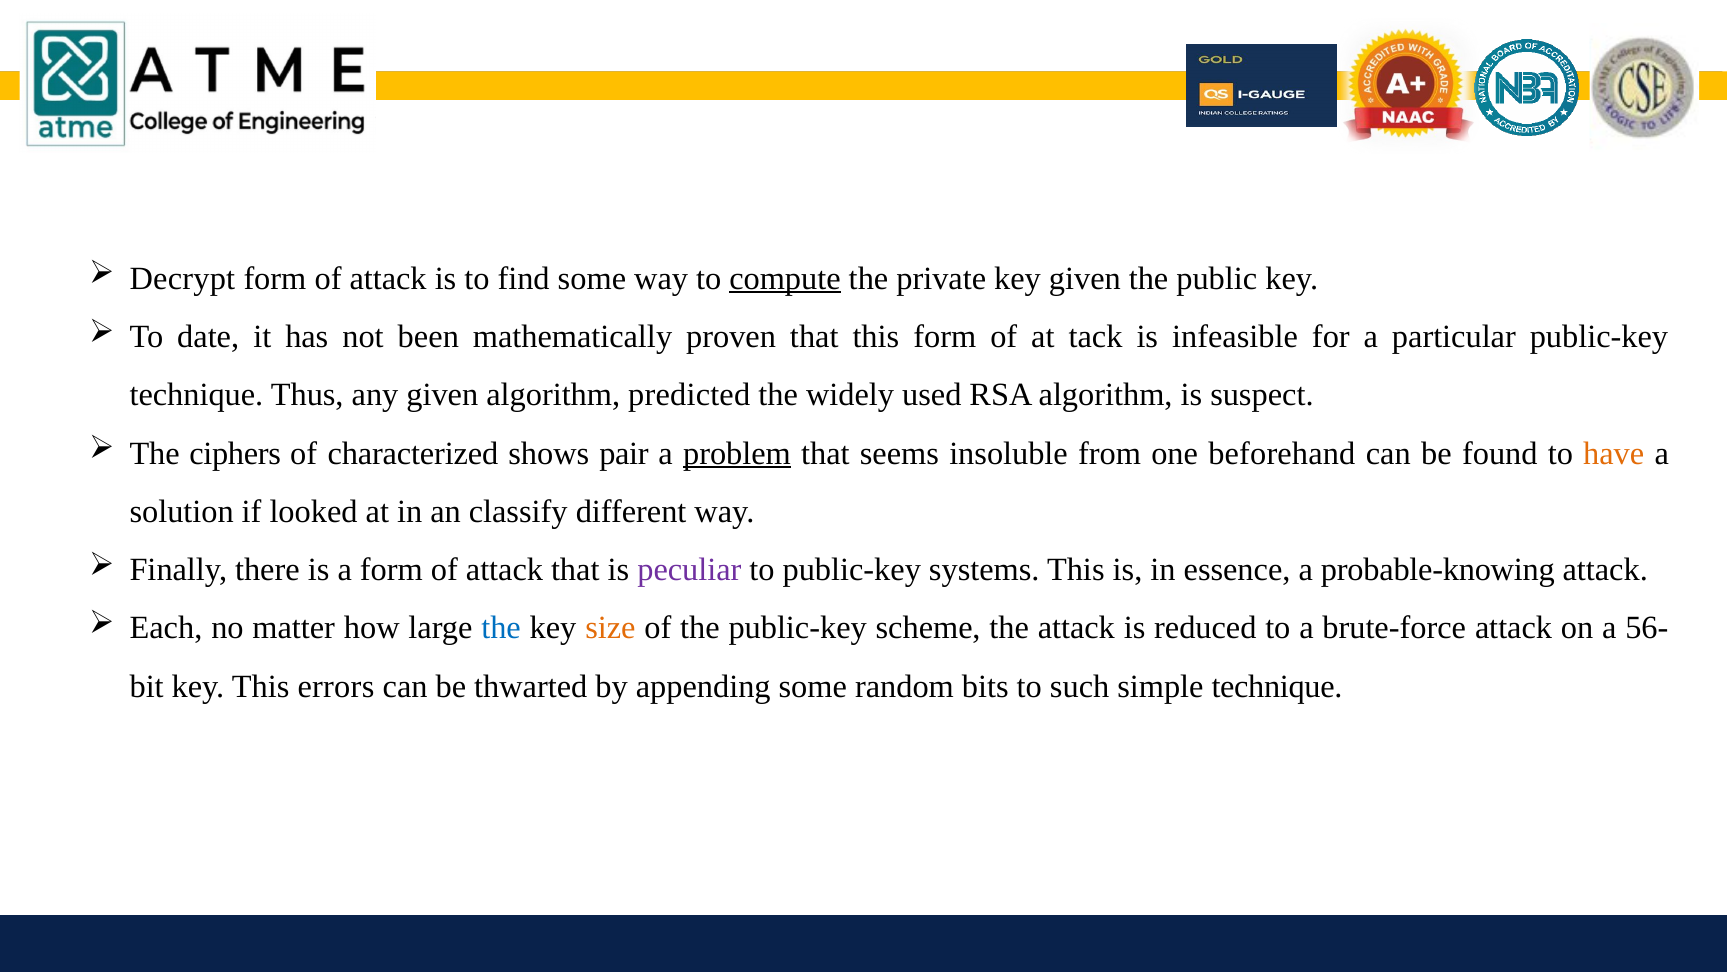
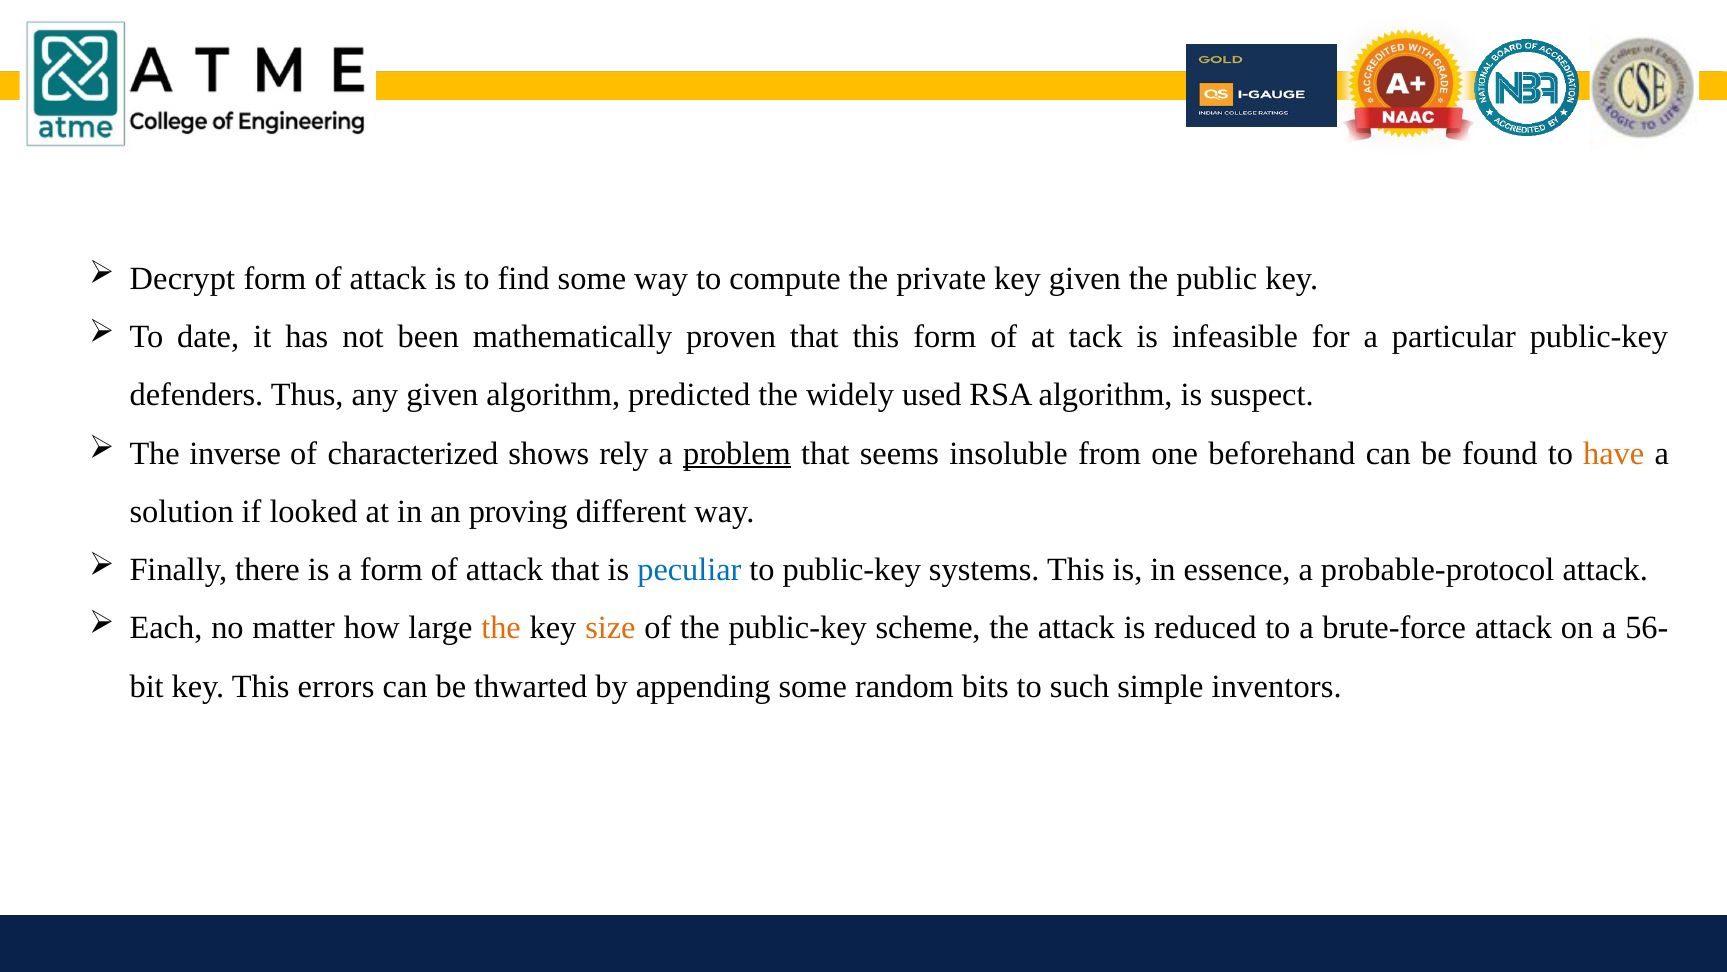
compute underline: present -> none (785, 278)
technique: technique -> defenders (196, 395)
ciphers: ciphers -> inverse (235, 453)
pair: pair -> rely (624, 453)
classify: classify -> proving (518, 511)
peculiar colour: purple -> blue (689, 570)
probable-knowing: probable-knowing -> probable-protocol (1438, 570)
the colour: blue -> orange (501, 628)
simple technique: technique -> inventors (1277, 686)
